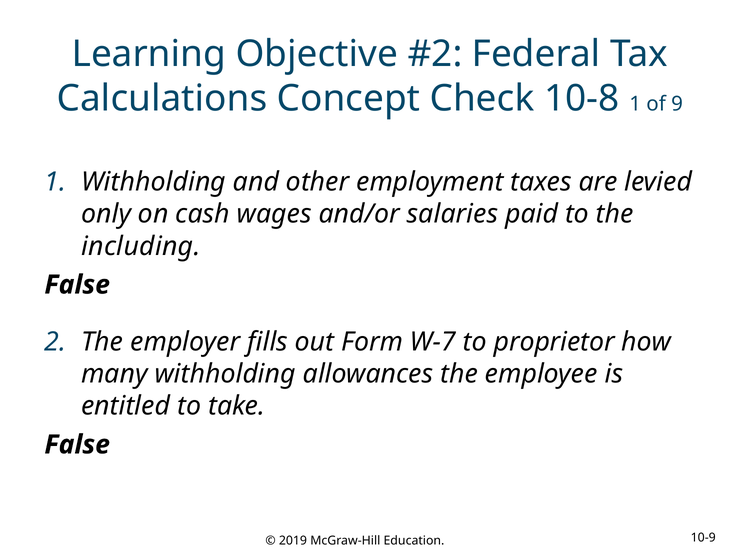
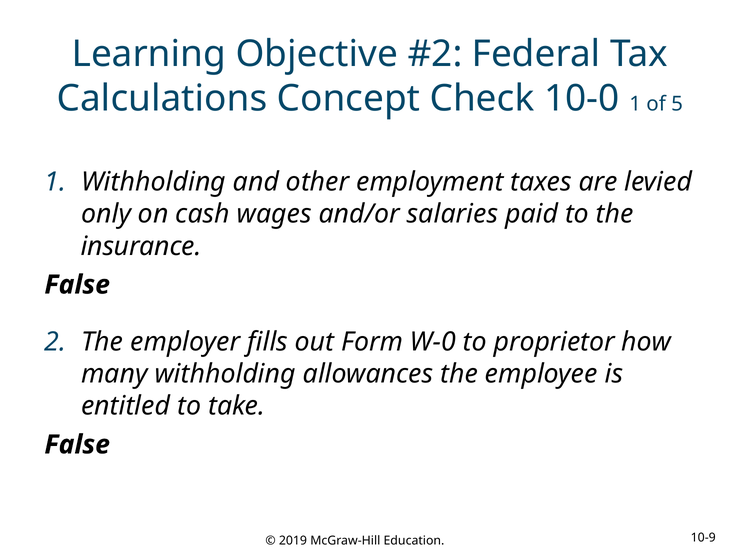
10-8: 10-8 -> 10-0 (582, 99)
9: 9 -> 5 (677, 104)
including: including -> insurance (141, 246)
W-7: W-7 -> W-0 (433, 342)
